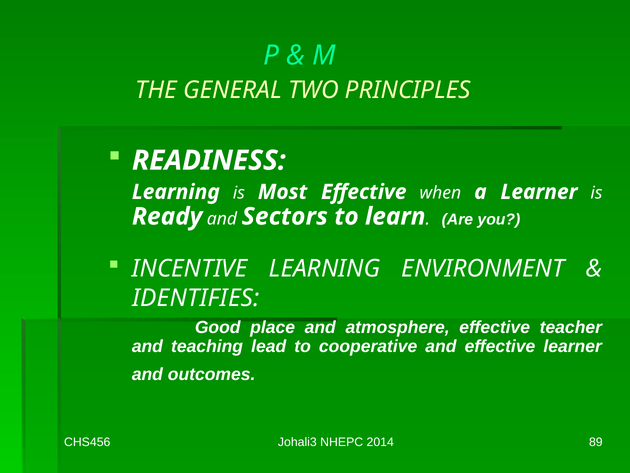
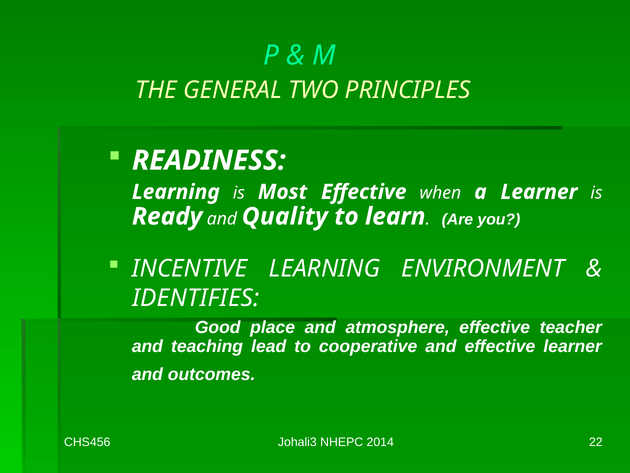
Sectors: Sectors -> Quality (285, 216)
89: 89 -> 22 (596, 442)
